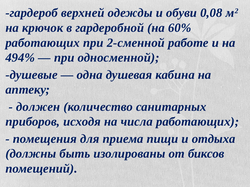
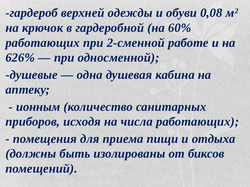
494%: 494% -> 626% (20, 58)
должен: должен -> ионным (38, 107)
